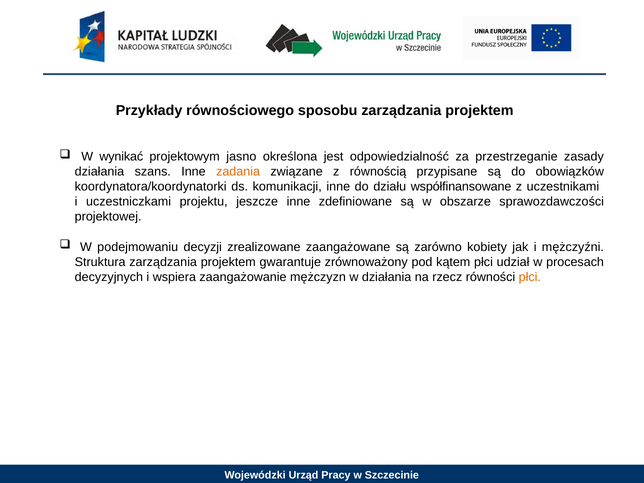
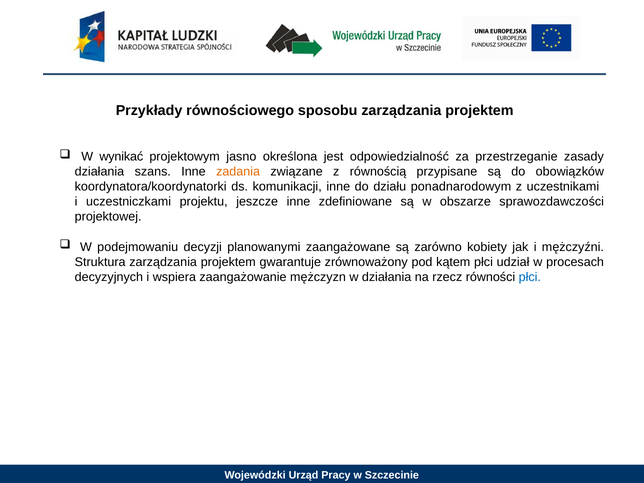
współfinansowane: współfinansowane -> ponadnarodowym (461, 187)
zrealizowane: zrealizowane -> planowanymi (264, 247)
płci colour: orange -> blue (530, 277)
